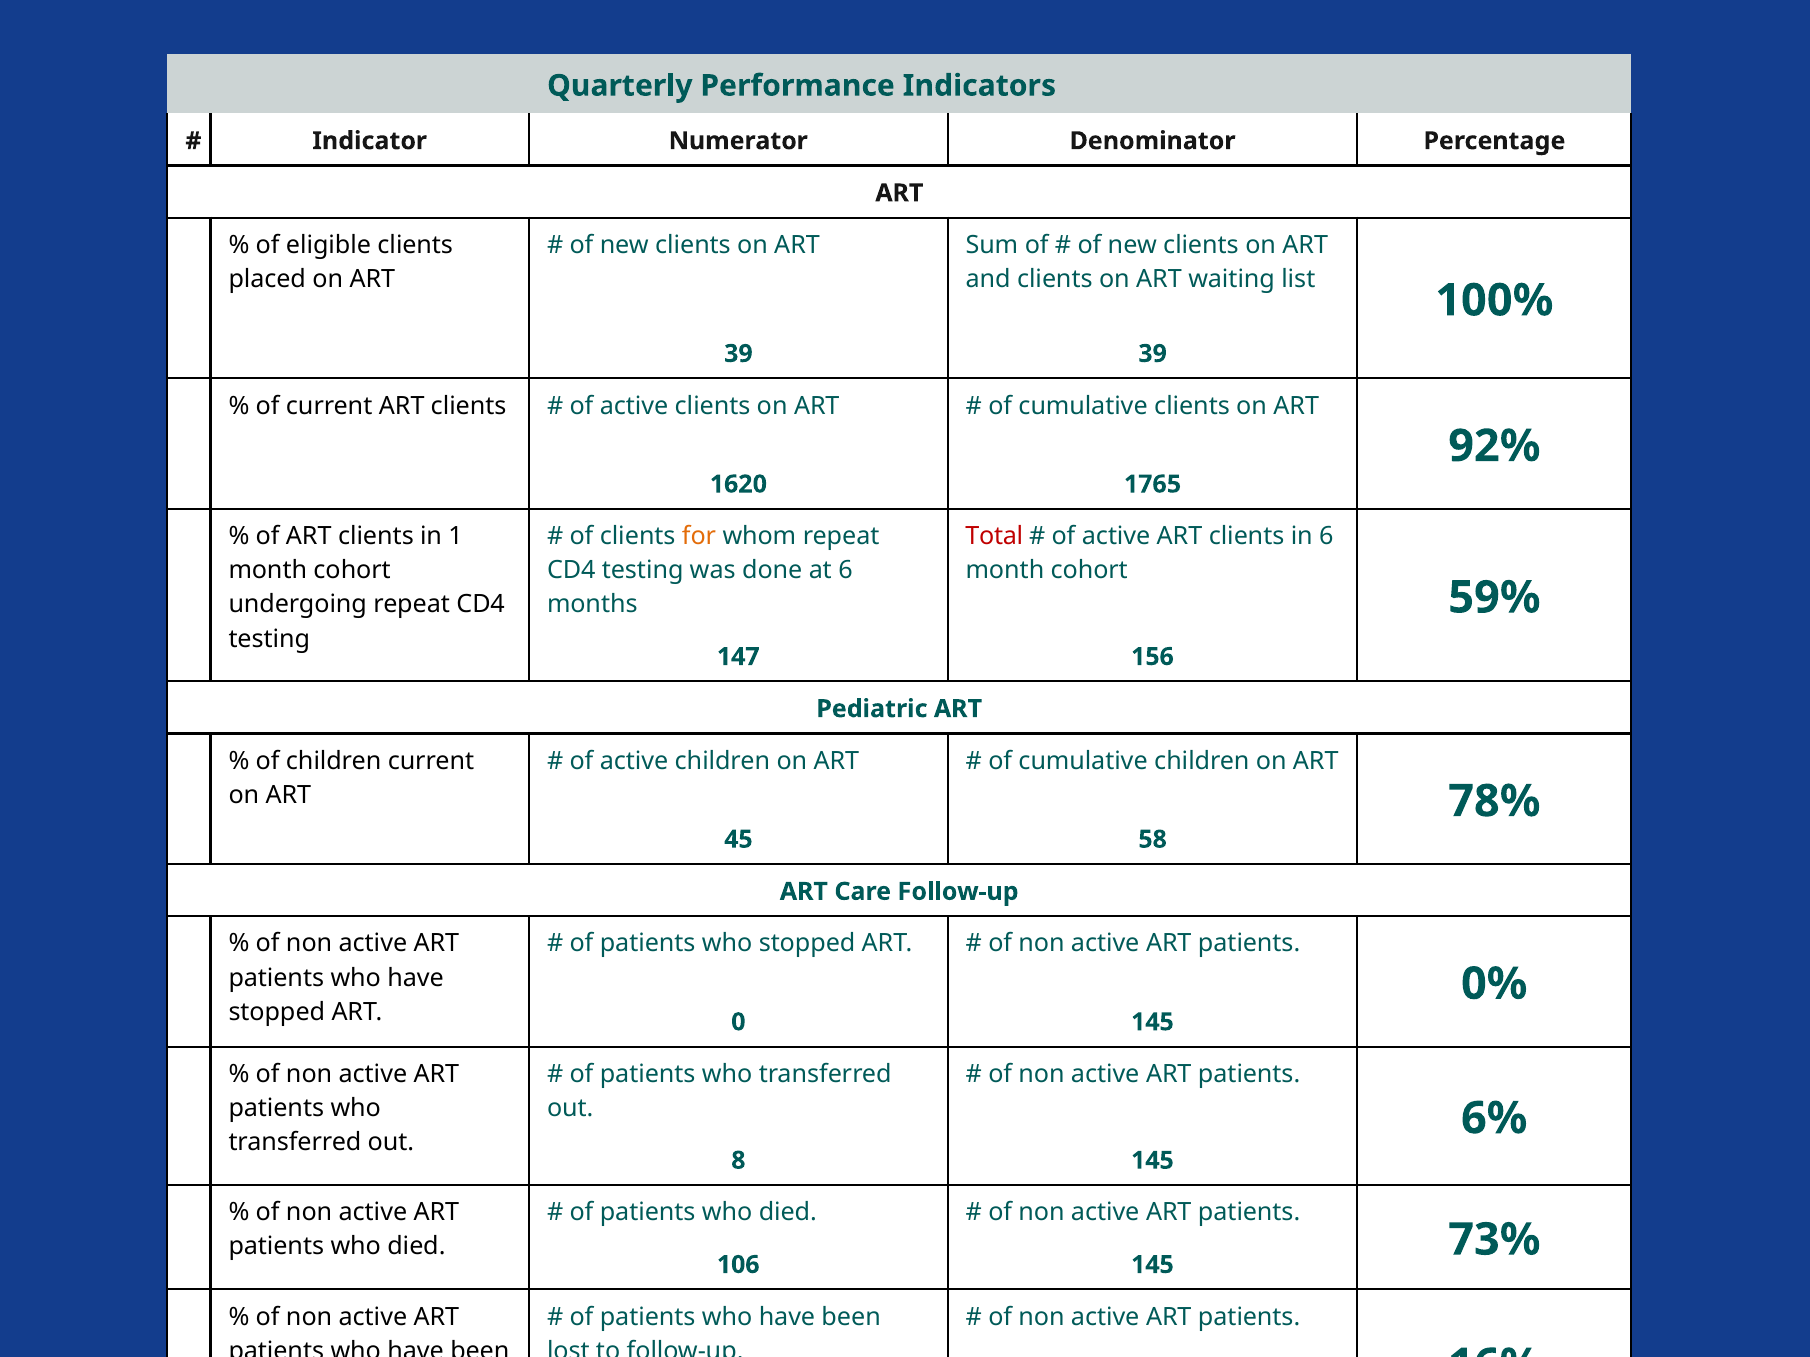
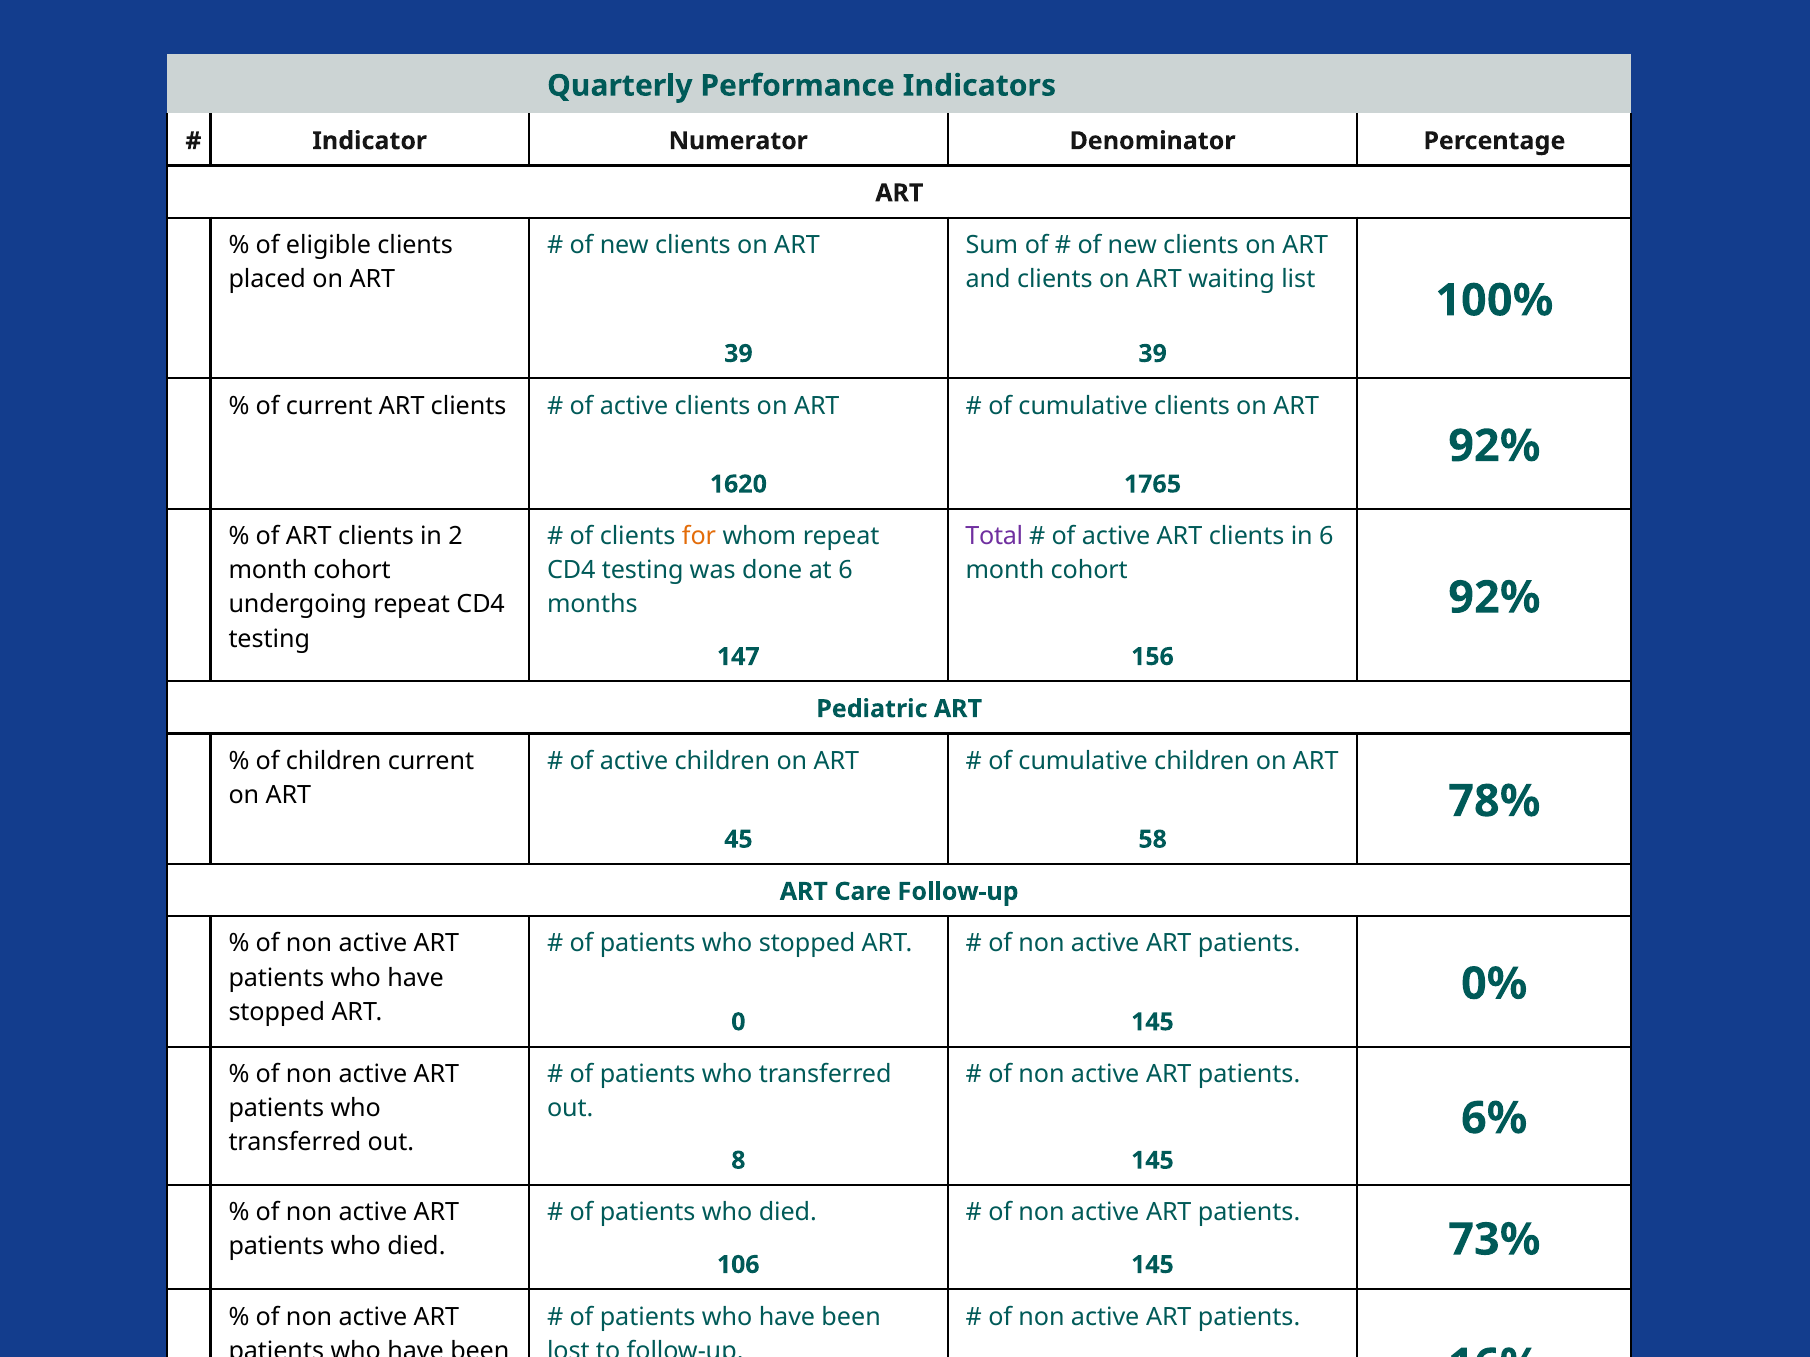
in 1: 1 -> 2 (456, 537)
Total colour: red -> purple (994, 537)
59%: 59% -> 92% (1494, 598)
